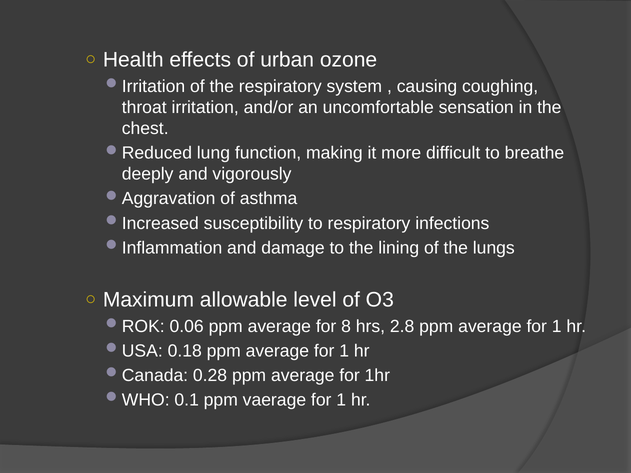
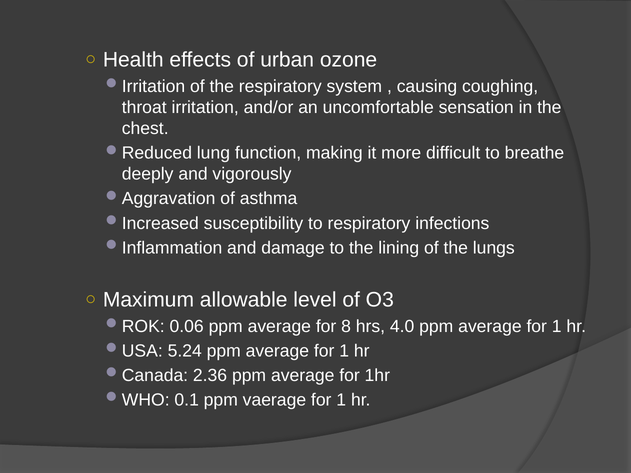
2.8: 2.8 -> 4.0 (402, 327)
0.18: 0.18 -> 5.24 (185, 351)
0.28: 0.28 -> 2.36 (210, 376)
